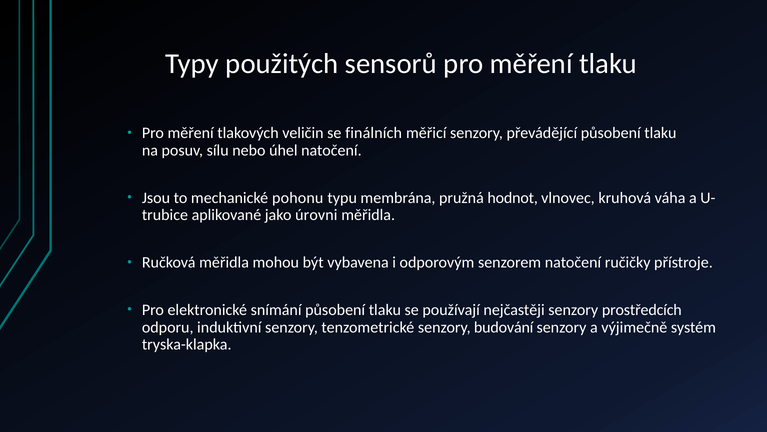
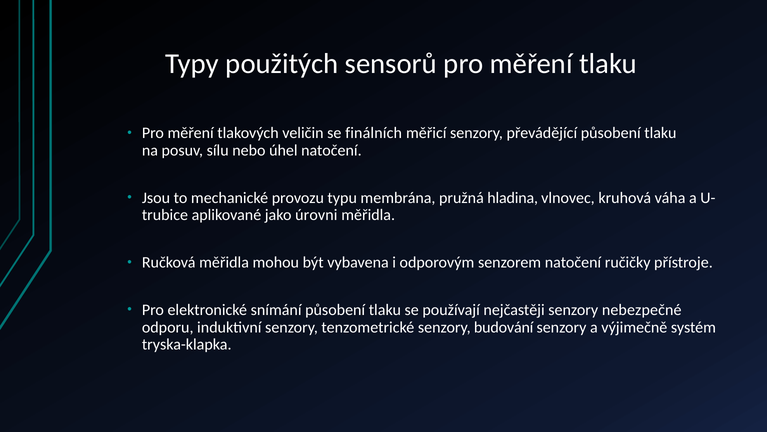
pohonu: pohonu -> provozu (298, 198)
hodnot: hodnot -> hladina (513, 198)
prostředcích: prostředcích -> nebezpečné (642, 310)
